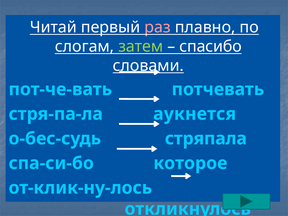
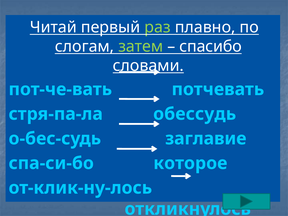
раз colour: pink -> light green (158, 27)
аукнется: аукнется -> обессудь (195, 114)
стряпала: стряпала -> заглавие (206, 139)
